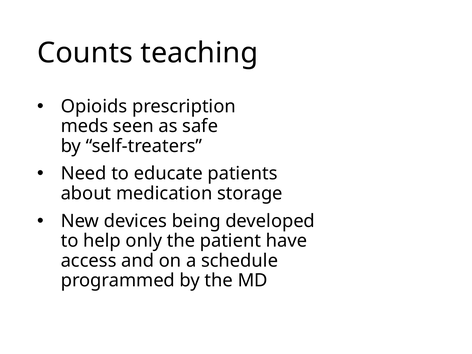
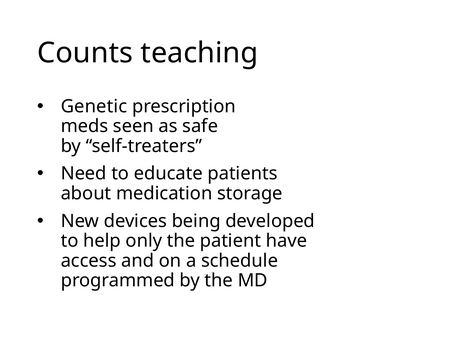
Opioids: Opioids -> Genetic (94, 106)
